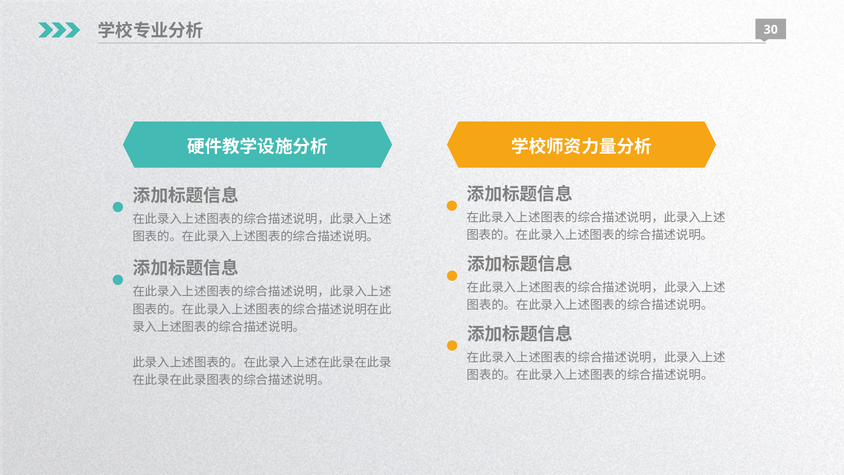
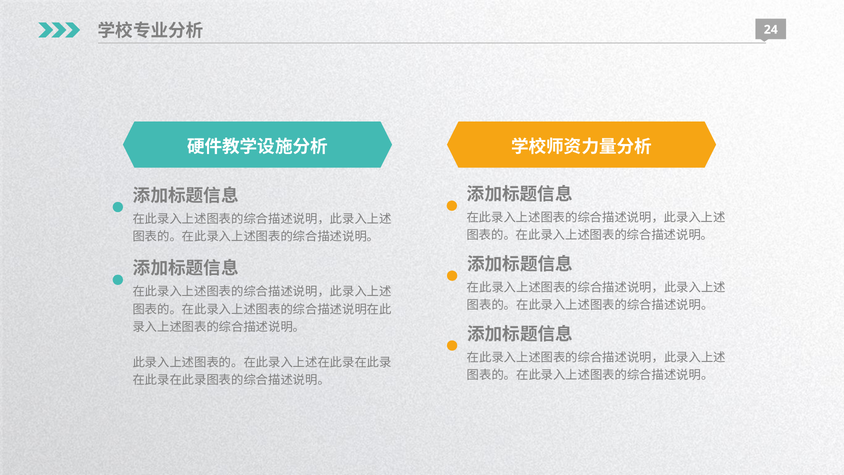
30: 30 -> 24 (771, 30)
